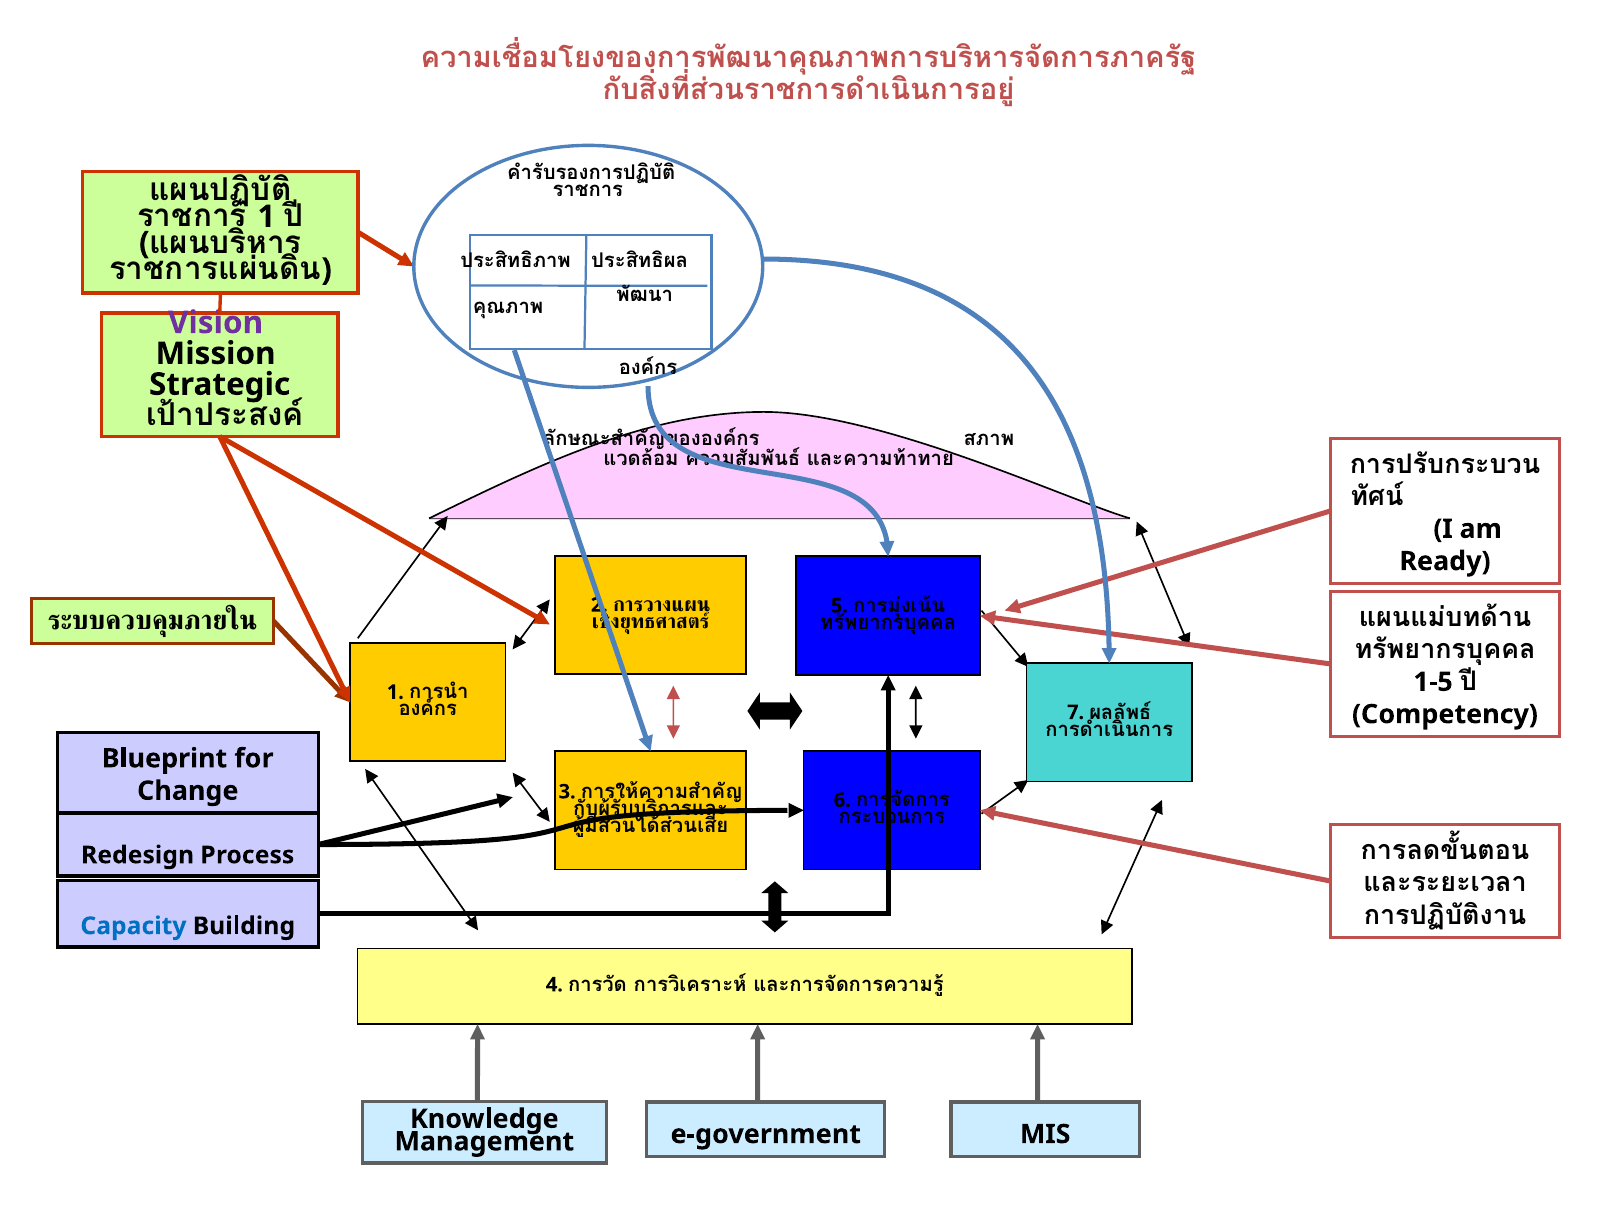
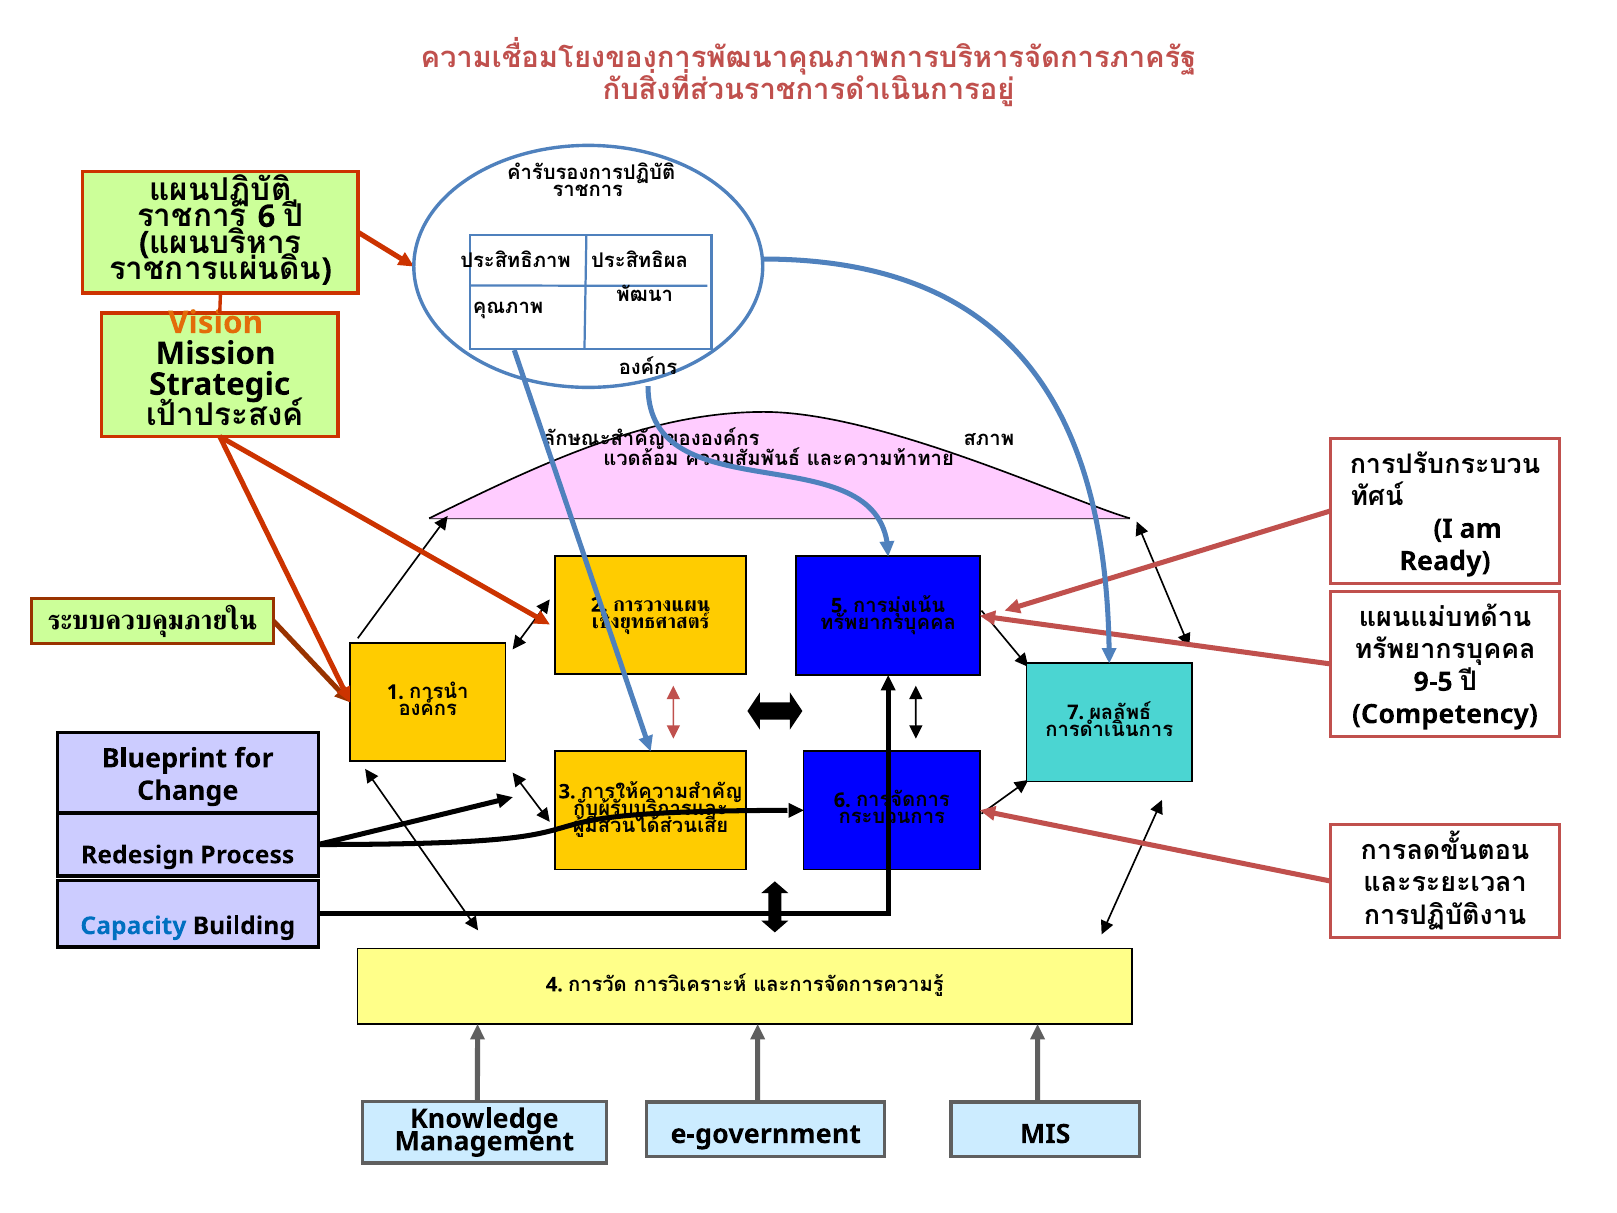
1: 1 -> 6 (267, 217)
Vision colour: purple -> orange (216, 323)
1-5: 1-5 -> 9-5 (1433, 682)
